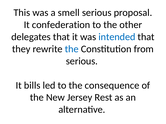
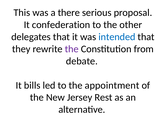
smell: smell -> there (69, 13)
the colour: blue -> purple (72, 49)
serious: serious -> debate (82, 61)
consequence: consequence -> appointment (112, 86)
